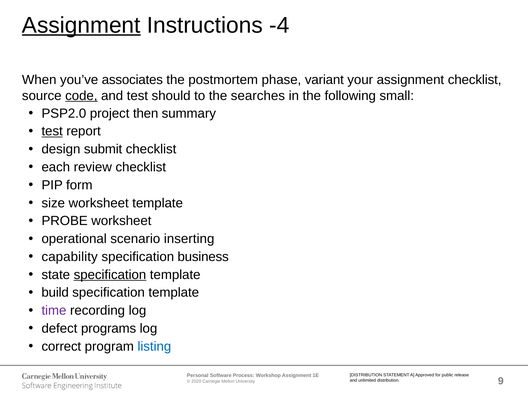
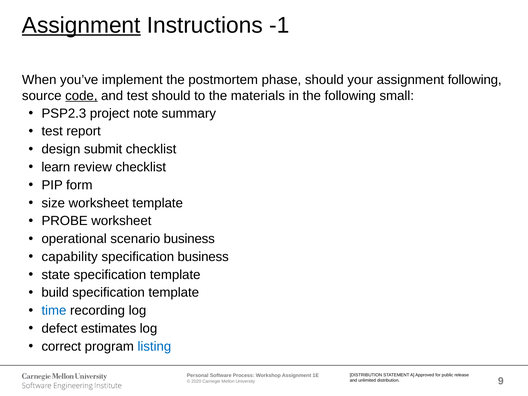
-4: -4 -> -1 (279, 25)
associates: associates -> implement (132, 80)
phase variant: variant -> should (324, 80)
assignment checklist: checklist -> following (475, 80)
searches: searches -> materials (258, 96)
PSP2.0: PSP2.0 -> PSP2.3 (64, 113)
then: then -> note (146, 113)
test underline: present -> none (52, 131)
each: each -> learn (56, 167)
scenario inserting: inserting -> business (189, 239)
specification underline: present -> none (110, 275)
time colour: purple -> blue (54, 310)
programs: programs -> estimates (109, 328)
